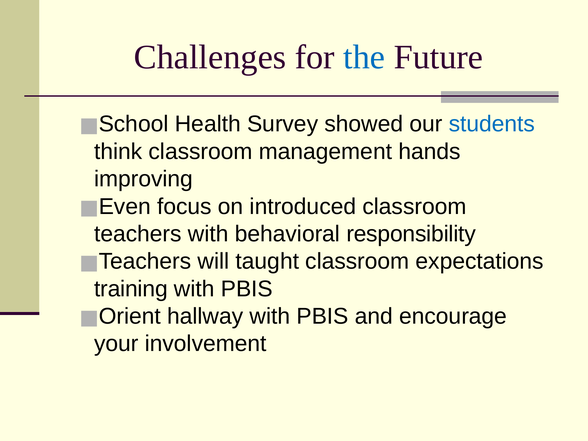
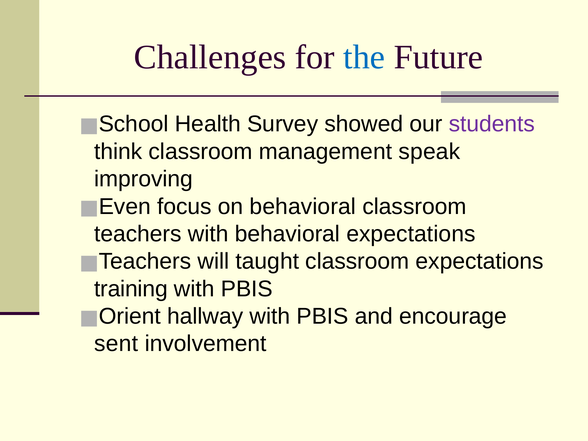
students colour: blue -> purple (492, 124)
hands: hands -> speak (429, 152)
on introduced: introduced -> behavioral (303, 206)
behavioral responsibility: responsibility -> expectations (411, 234)
your: your -> sent (116, 344)
